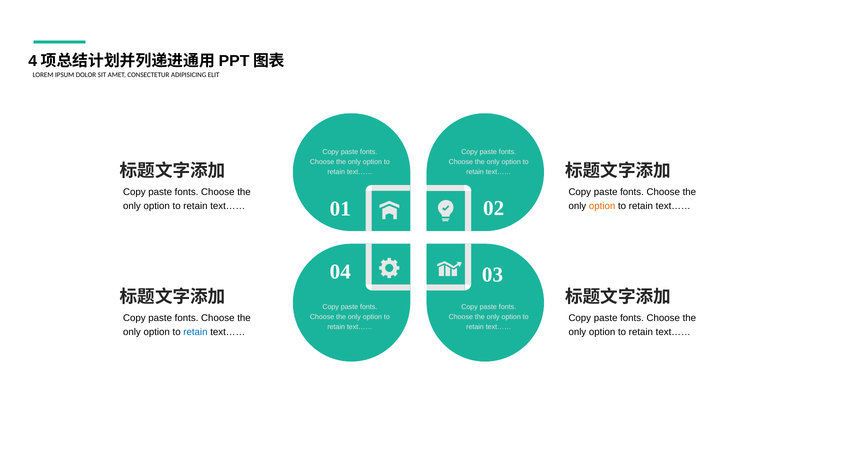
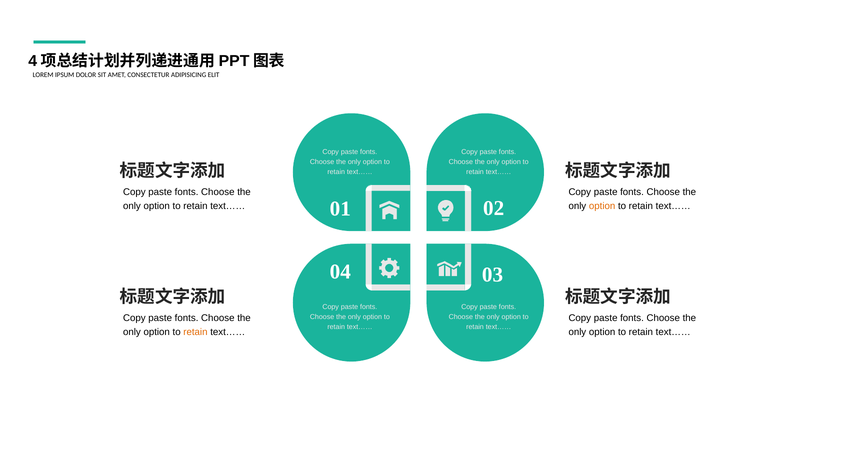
retain colour: blue -> orange (195, 332)
